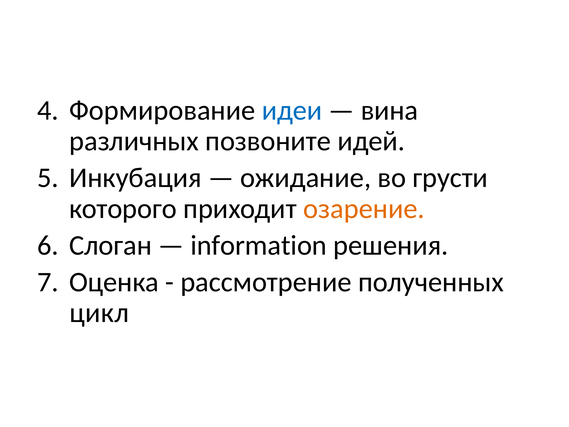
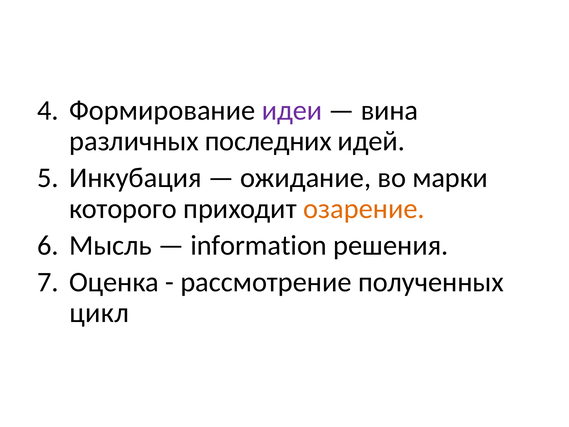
идеи colour: blue -> purple (292, 110)
позвоните: позвоните -> последних (268, 141)
грусти: грусти -> марки (450, 178)
Слоган: Слоган -> Мысль (111, 245)
